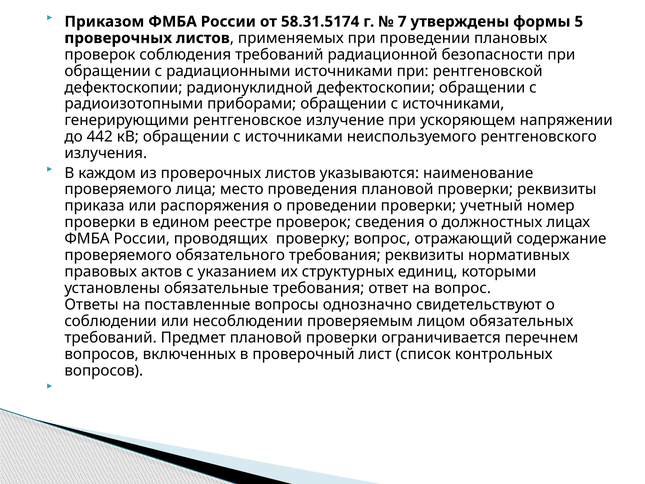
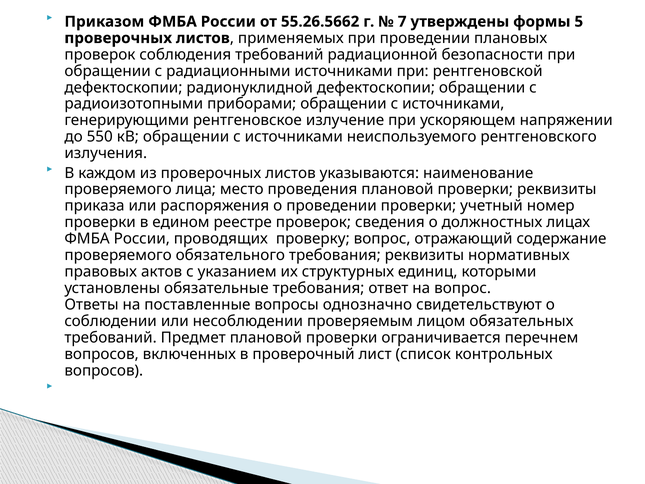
58.31.5174: 58.31.5174 -> 55.26.5662 (320, 22)
442: 442 -> 550 (100, 137)
